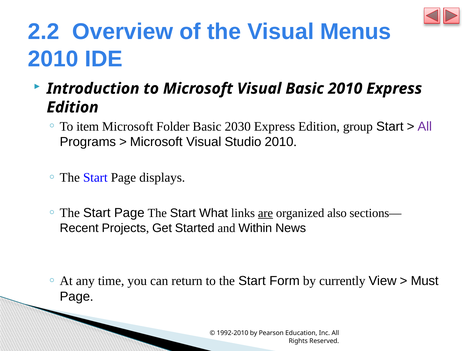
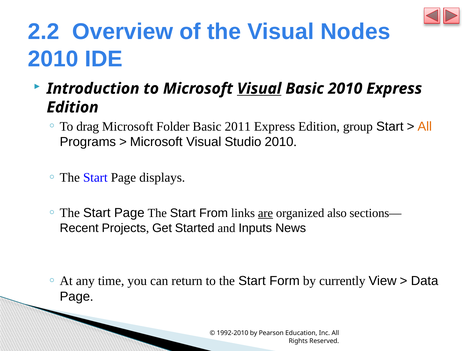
Menus: Menus -> Nodes (355, 32)
Visual underline: none -> present (259, 88)
item: item -> drag (88, 126)
2030: 2030 -> 2011 (238, 126)
All colour: purple -> orange (425, 126)
What: What -> From (214, 213)
Within: Within -> Inputs (255, 228)
Must: Must -> Data (425, 280)
